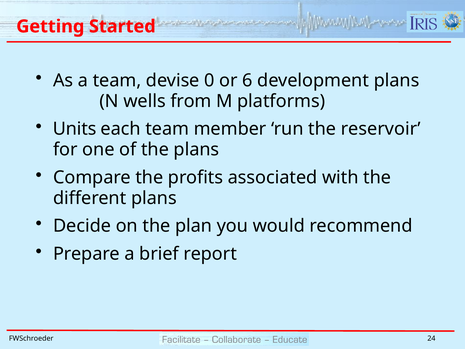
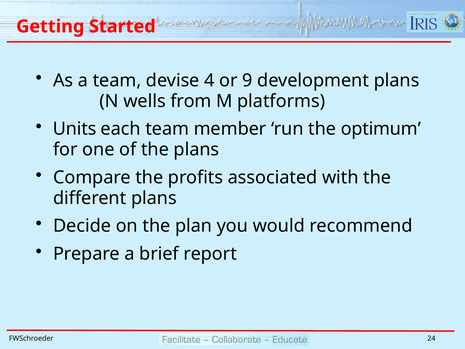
0: 0 -> 4 (209, 80)
6: 6 -> 9 (247, 80)
reservoir: reservoir -> optimum (381, 129)
